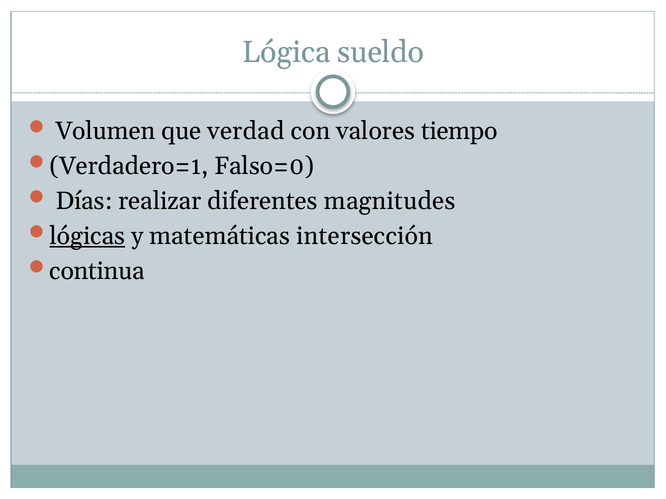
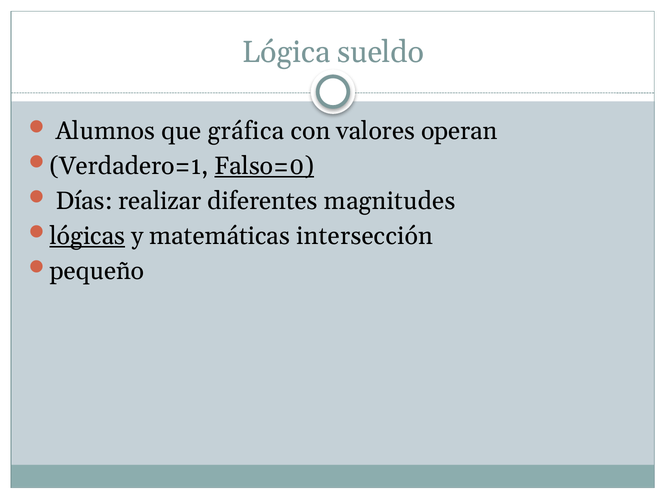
Volumen: Volumen -> Alumnos (105, 131)
verdad: verdad -> gráfica (246, 131)
tiempo: tiempo -> operan (459, 131)
Falso=0 underline: none -> present (264, 166)
continua: continua -> pequeño (97, 271)
